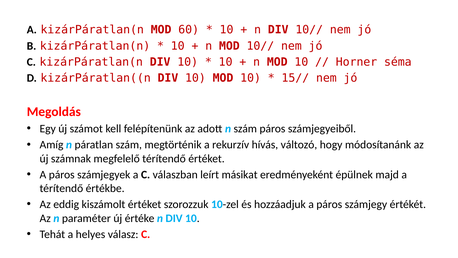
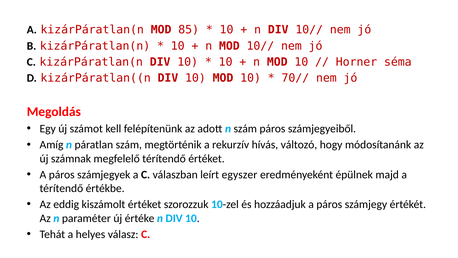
60: 60 -> 85 (189, 30)
15//: 15// -> 70// (295, 78)
másikat: másikat -> egyszer (240, 174)
